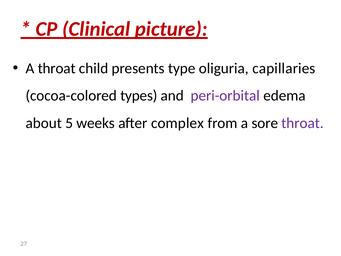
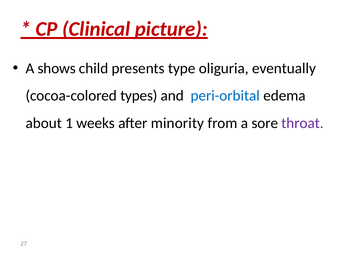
A throat: throat -> shows (57, 68)
capillaries: capillaries -> eventually (284, 68)
peri-orbital colour: purple -> blue (225, 96)
5: 5 -> 1 (69, 123)
complex: complex -> minority (177, 123)
